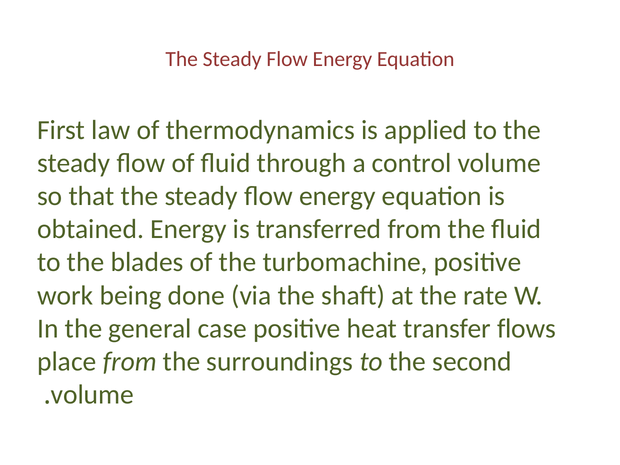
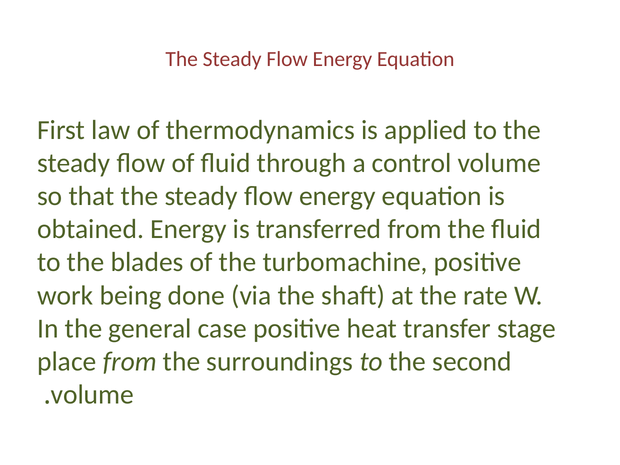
flows: flows -> stage (526, 329)
